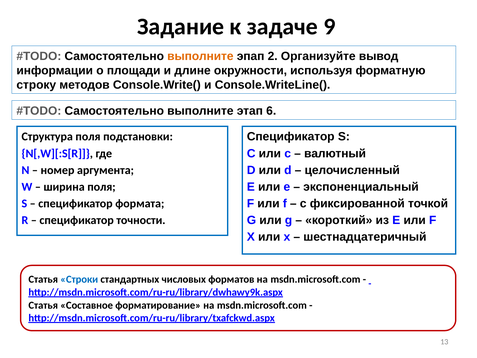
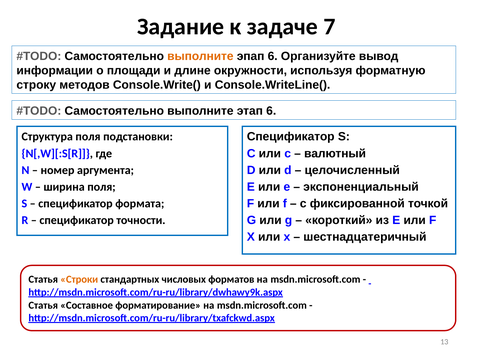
9: 9 -> 7 (329, 26)
эпап 2: 2 -> 6 (273, 56)
Строки colour: blue -> orange (79, 279)
